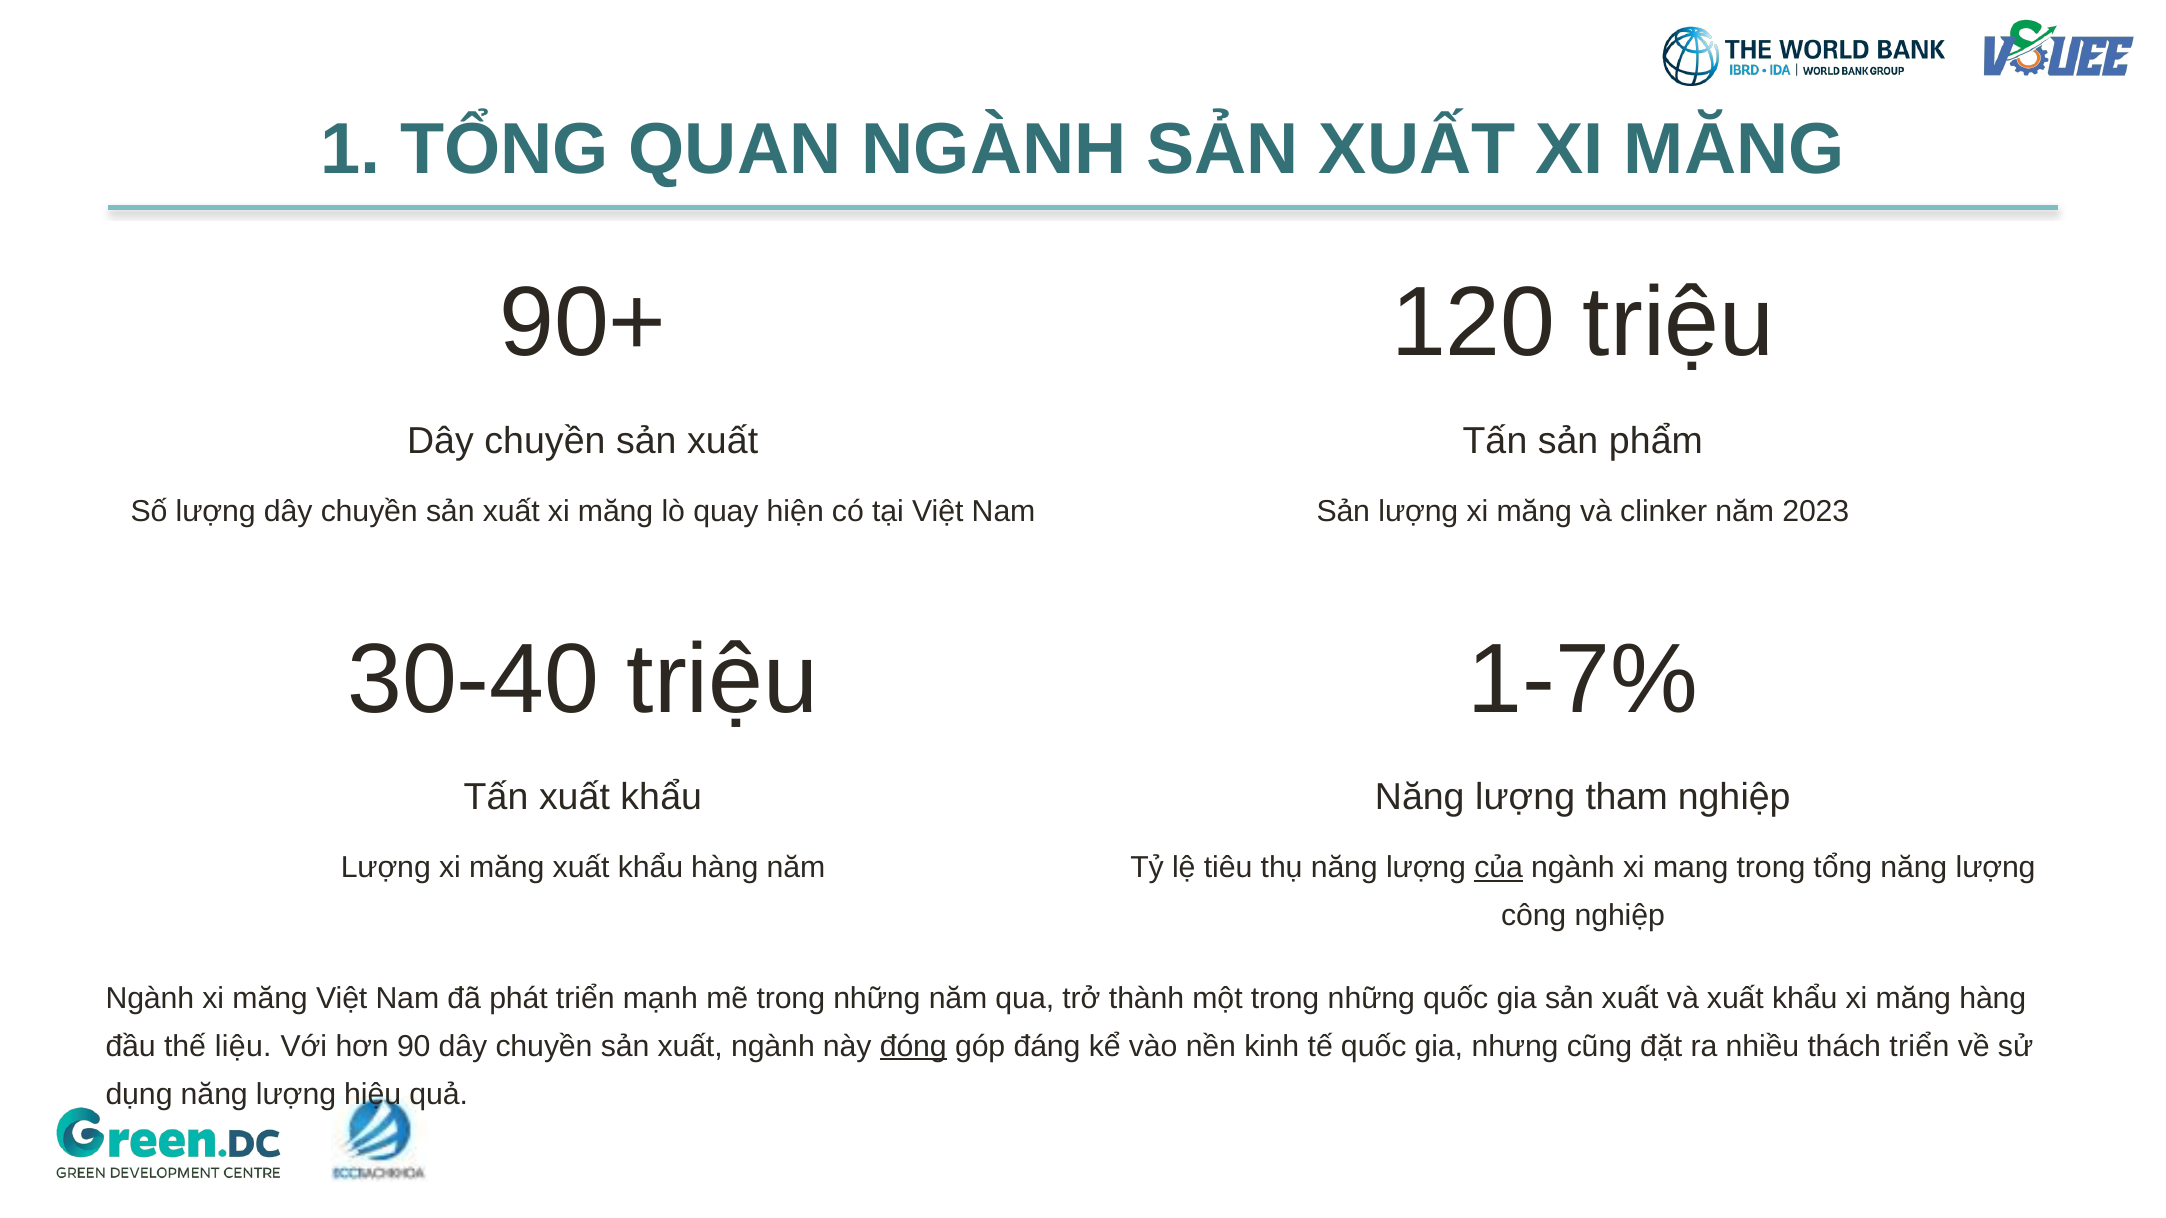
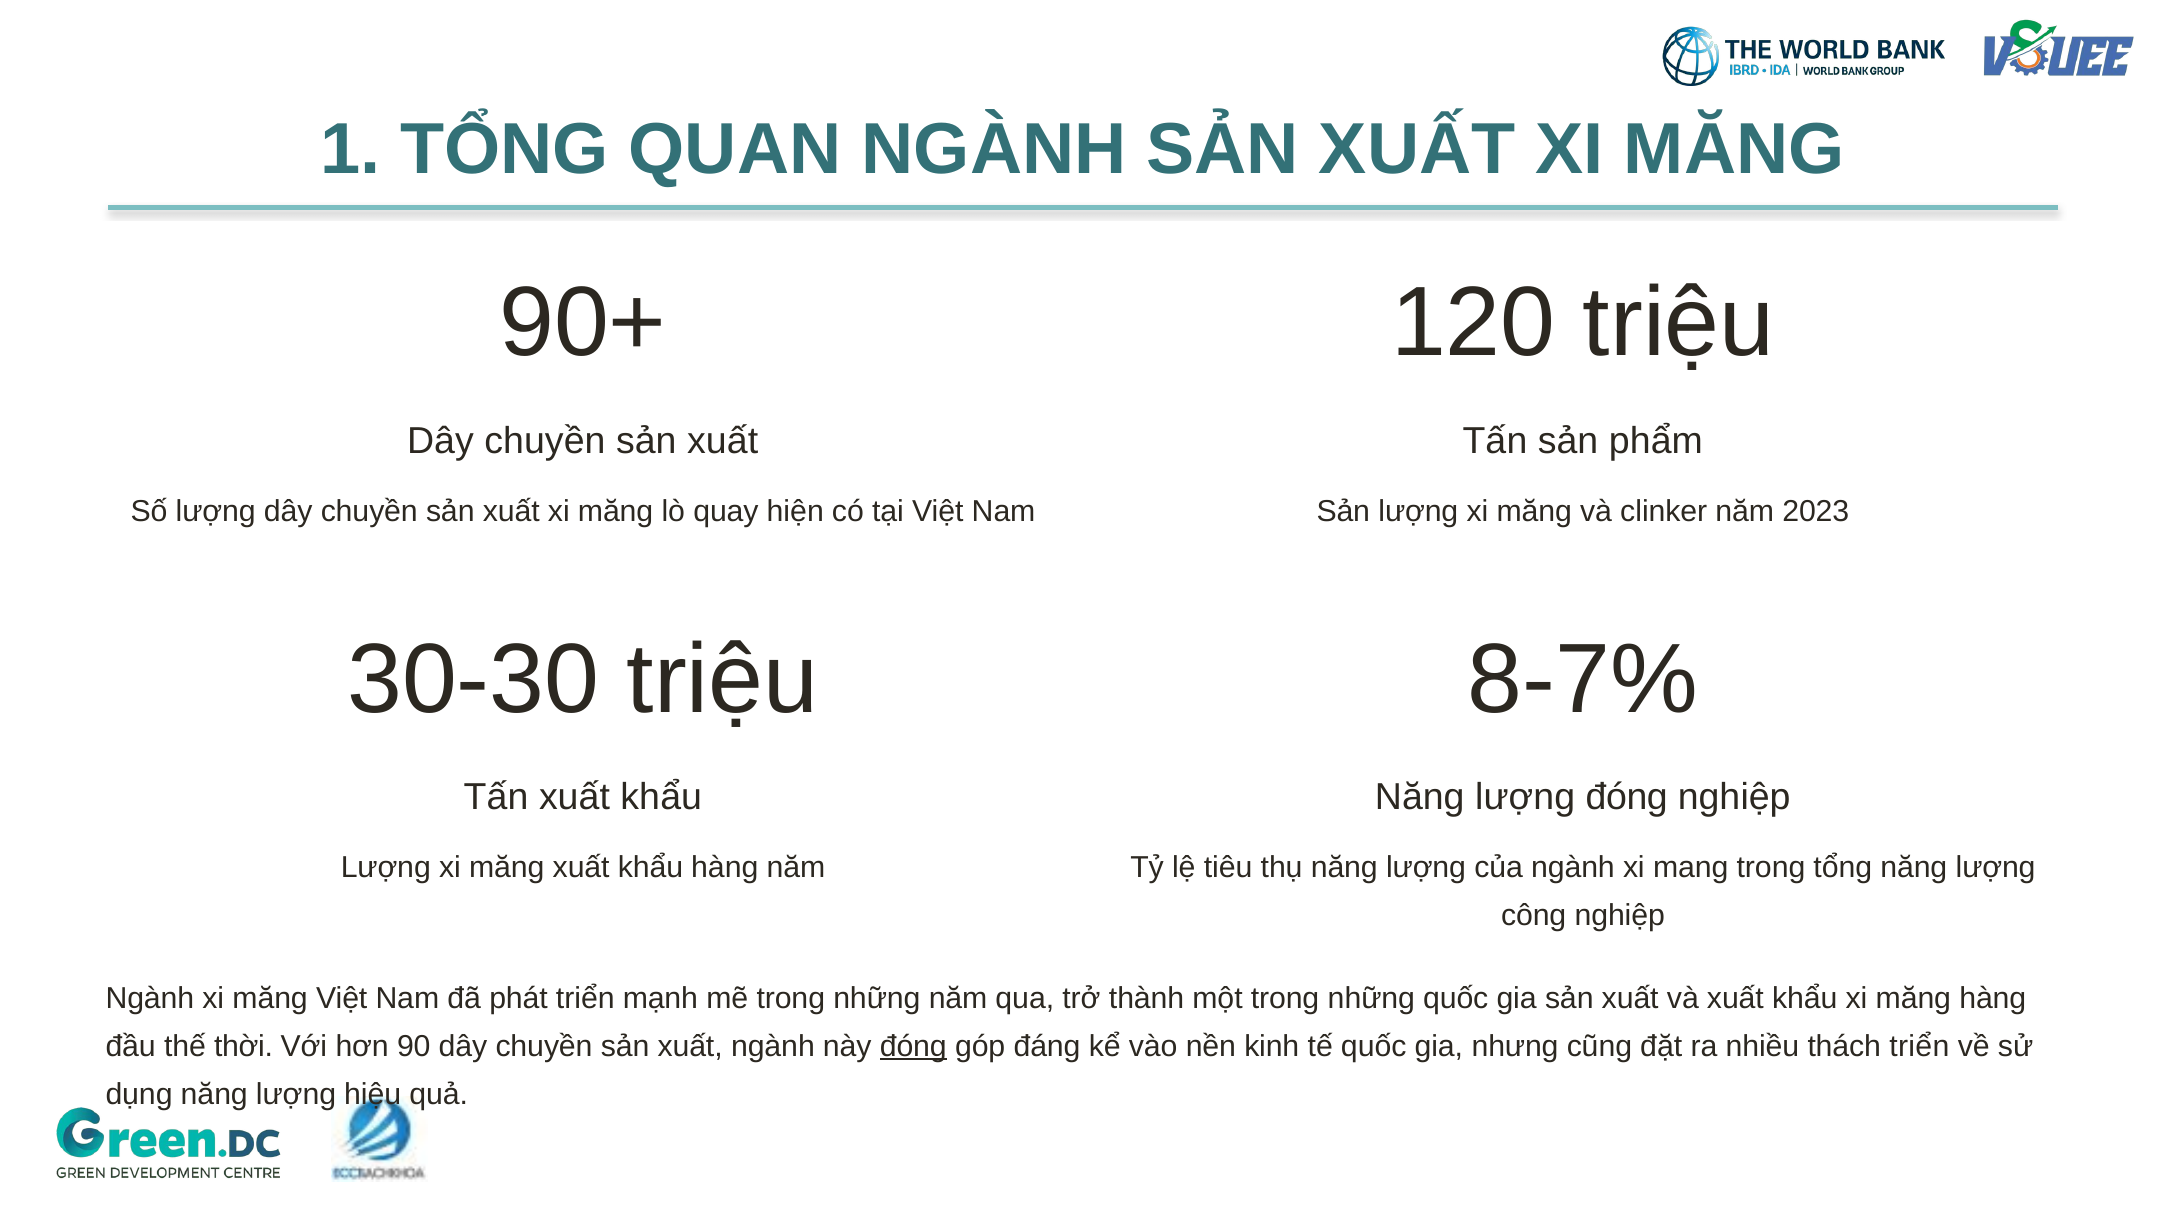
30-40: 30-40 -> 30-30 (473, 680)
1-7%: 1-7% -> 8-7% (1583, 680)
lượng tham: tham -> đóng (1627, 798)
của underline: present -> none (1499, 868)
liệu: liệu -> thời (243, 1046)
